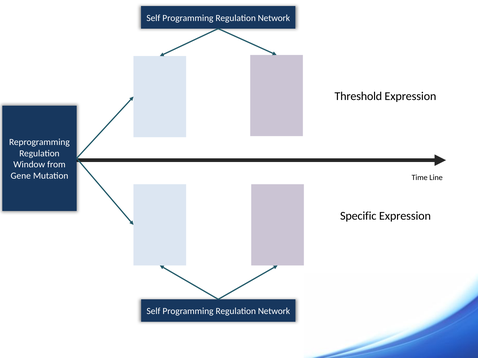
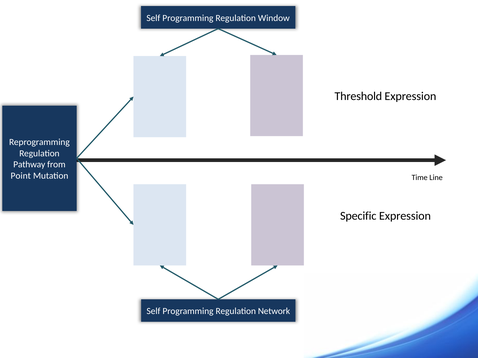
Network: Network -> Window (274, 18)
Window: Window -> Pathway (29, 165)
Gene: Gene -> Point (21, 176)
